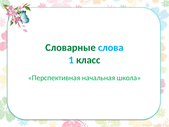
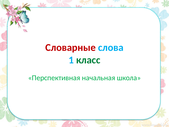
Словарные colour: green -> red (71, 47)
